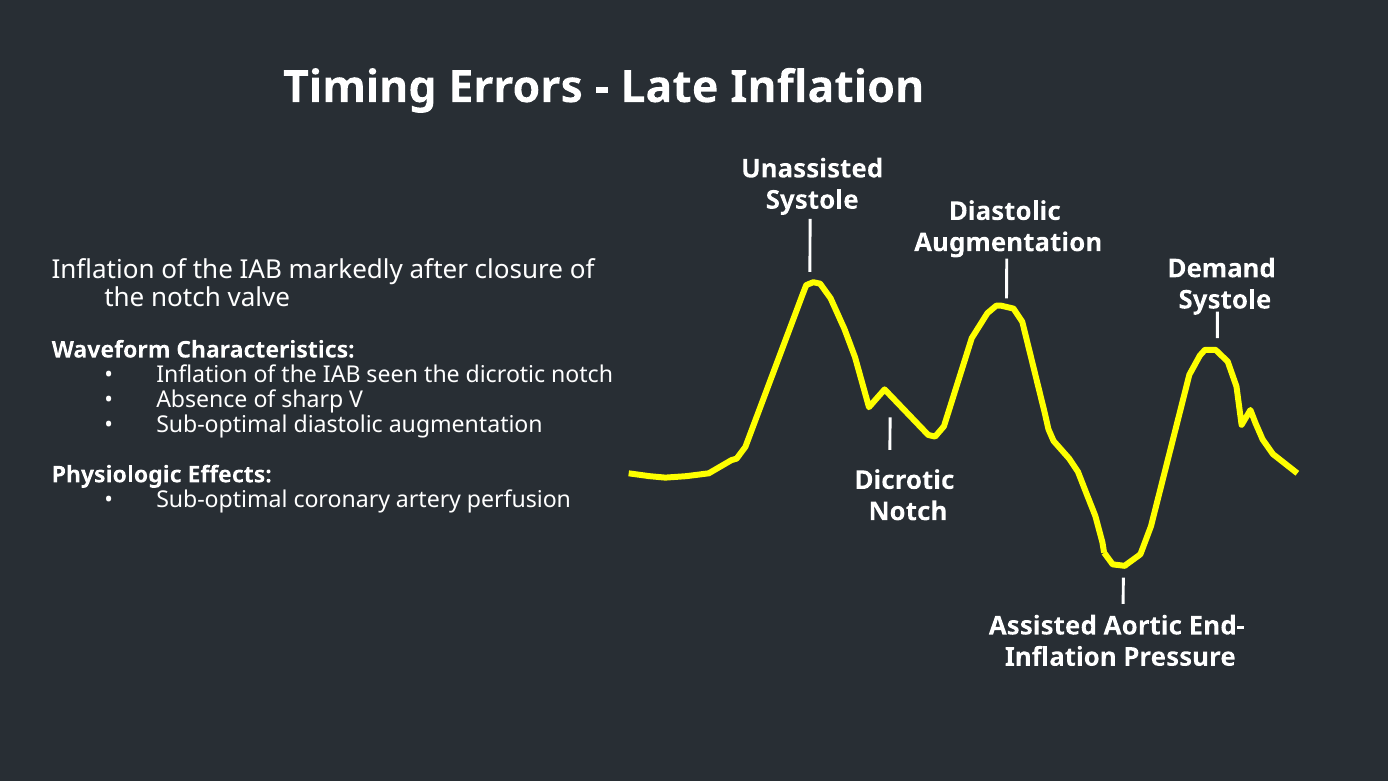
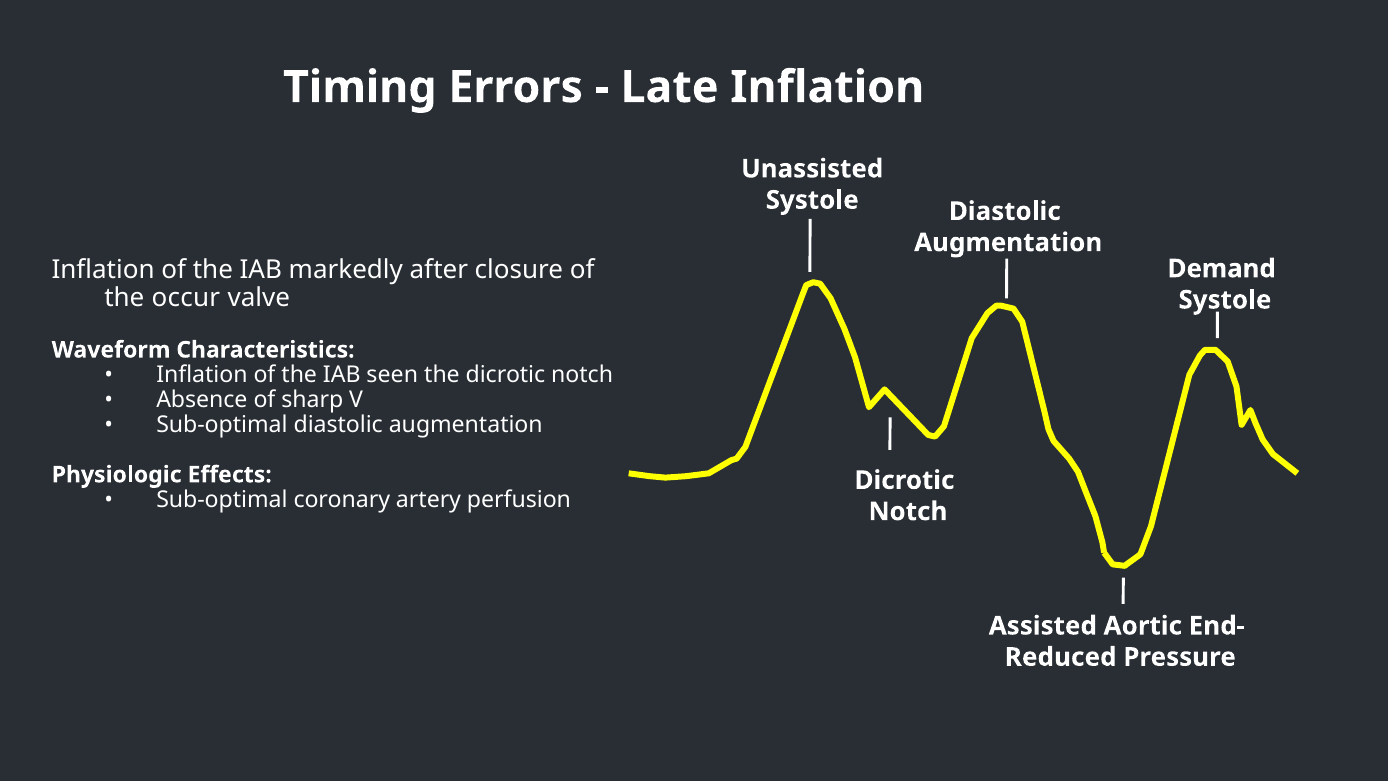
the notch: notch -> occur (186, 298)
Inflation: Inflation -> Reduced (1061, 657)
